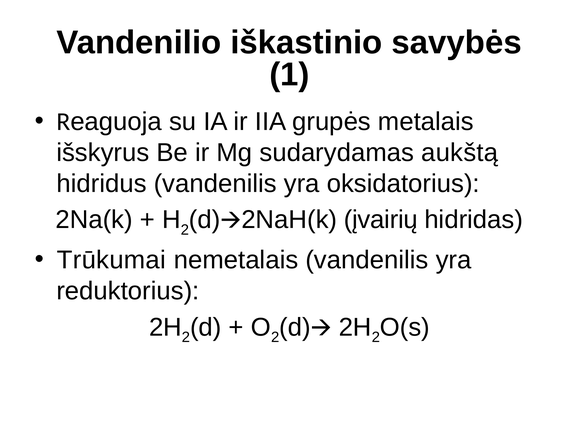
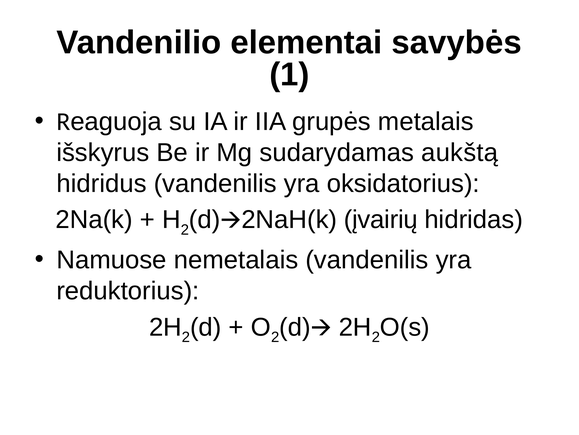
iškastinio: iškastinio -> elementai (306, 43)
Trūkumai: Trūkumai -> Namuose (112, 260)
